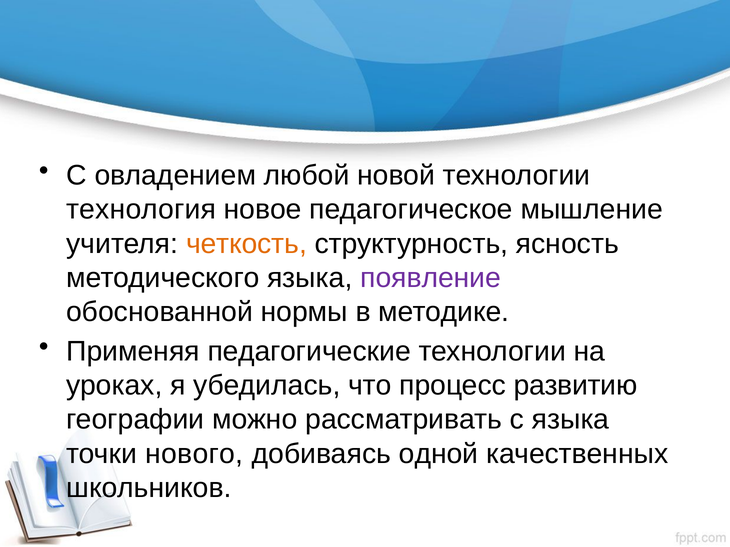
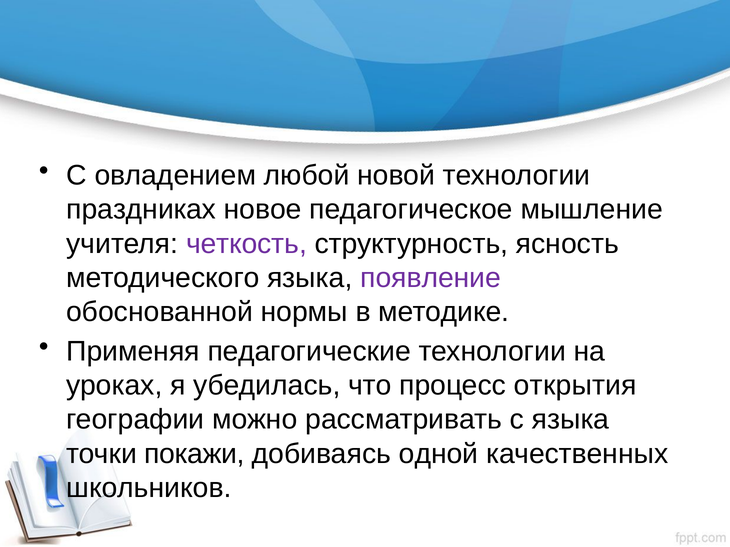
технология: технология -> праздниках (141, 210)
четкость colour: orange -> purple (246, 244)
развитию: развитию -> открытия (575, 386)
нового: нового -> покажи (195, 454)
